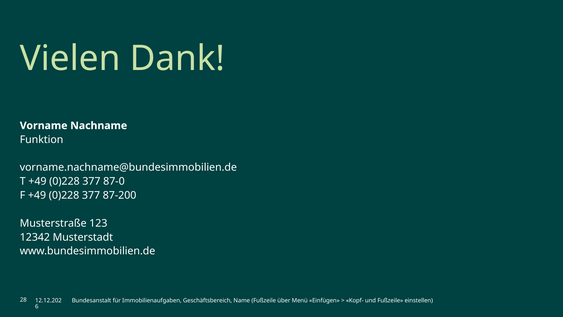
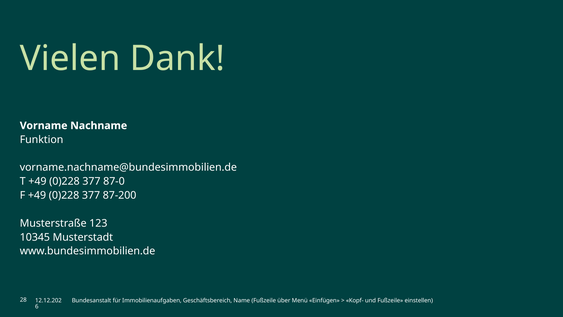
12342: 12342 -> 10345 (35, 237)
